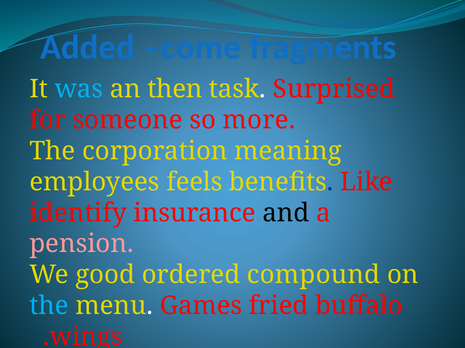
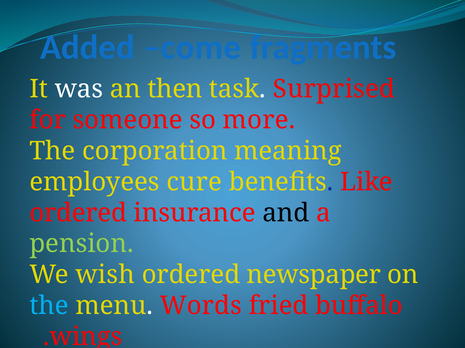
was colour: light blue -> white (79, 89)
feels: feels -> cure (194, 182)
identify: identify -> ordered (78, 213)
pension colour: pink -> light green (82, 244)
good: good -> wish (105, 275)
compound: compound -> newspaper (314, 275)
Games: Games -> Words (201, 306)
